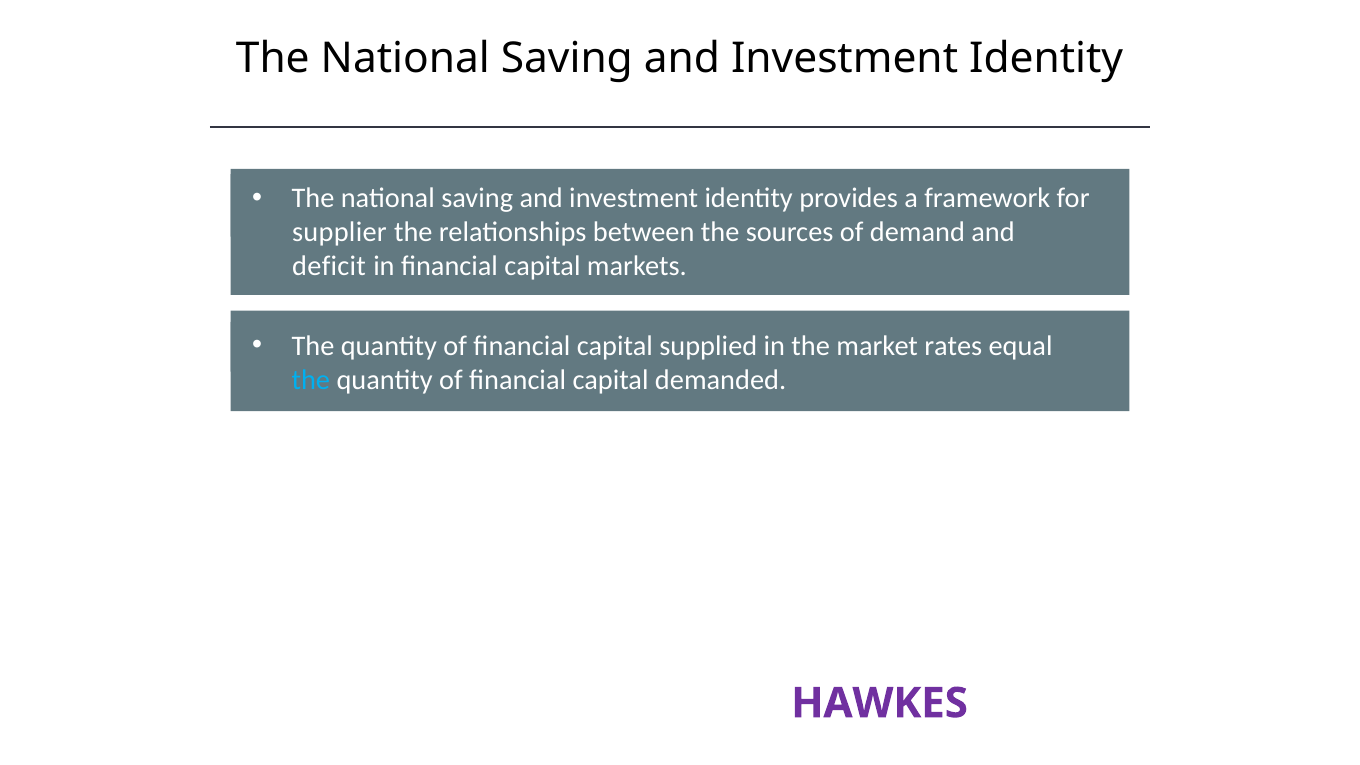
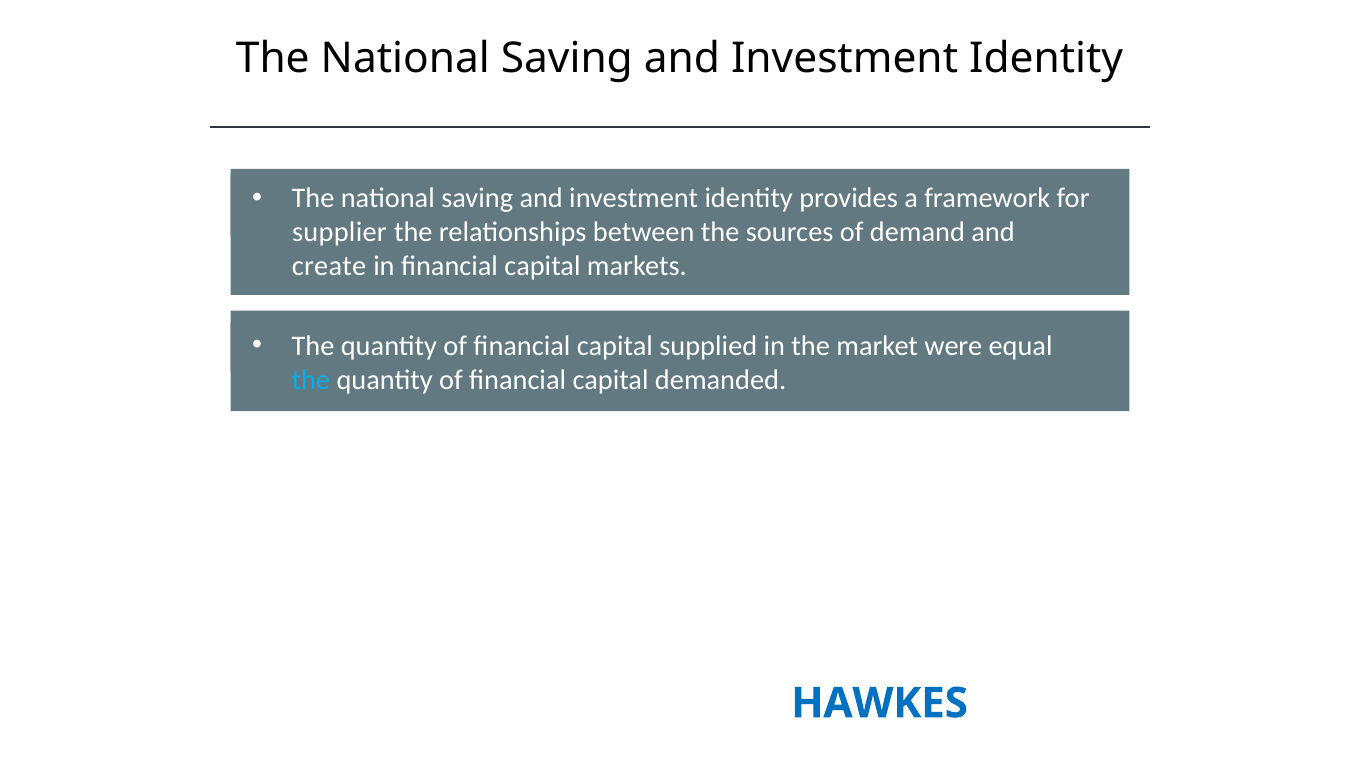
deficit: deficit -> create (329, 266)
rates: rates -> were (953, 346)
HAWKES colour: purple -> blue (880, 703)
